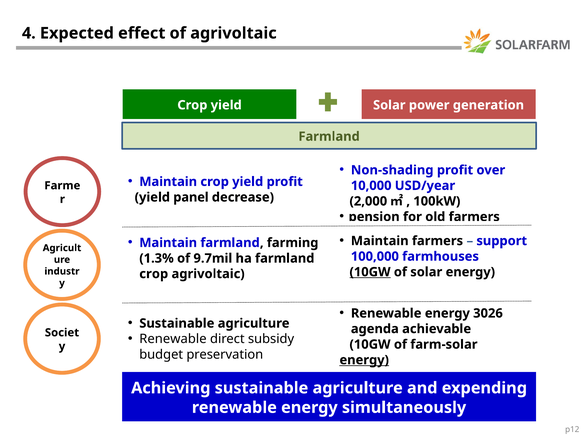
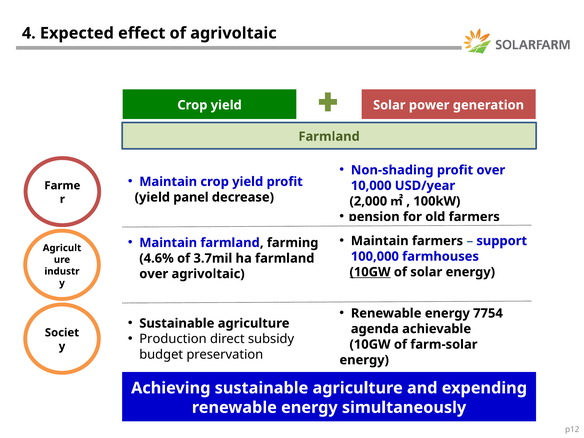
1.3%: 1.3% -> 4.6% (157, 258)
9.7mil: 9.7mil -> 3.7mil (213, 258)
crop: crop -> over (154, 274)
3026: 3026 -> 7754 (488, 313)
Renewable: Renewable -> Production (173, 339)
energy underline: present -> none (364, 360)
